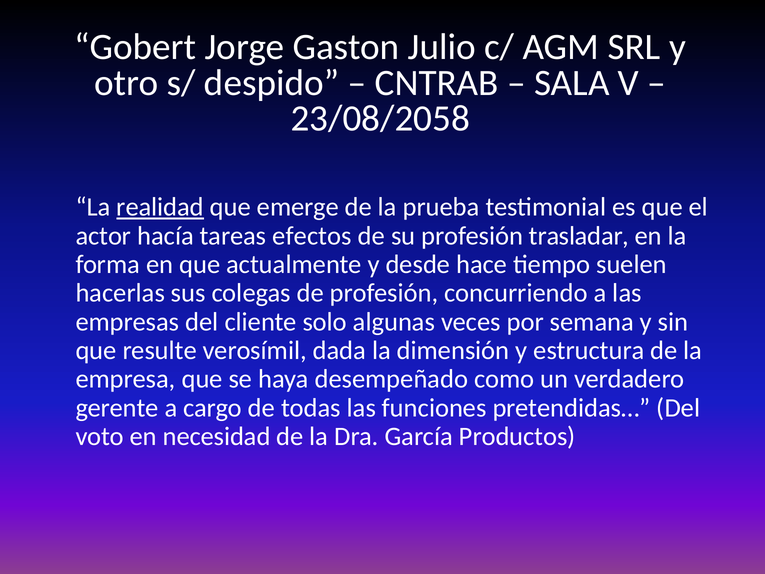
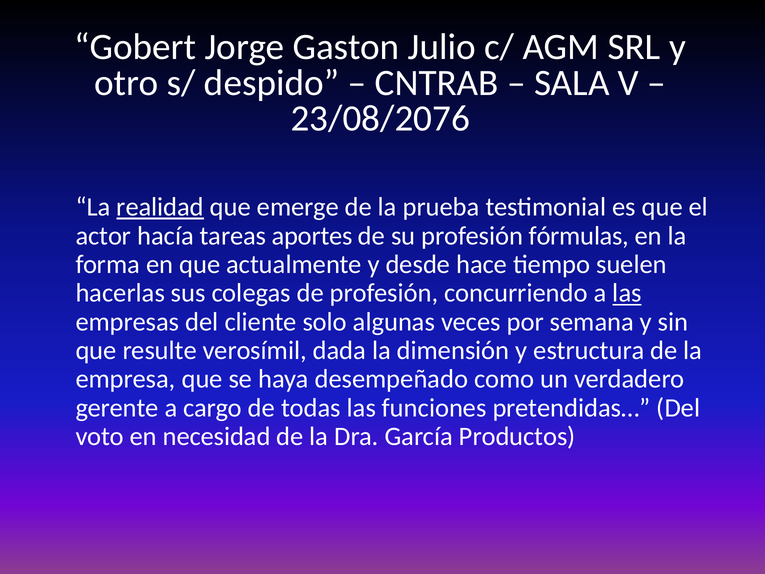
23/08/2058: 23/08/2058 -> 23/08/2076 (380, 119)
efectos: efectos -> aportes (312, 236)
trasladar: trasladar -> fórmulas (579, 236)
las underline: none -> present (627, 293)
